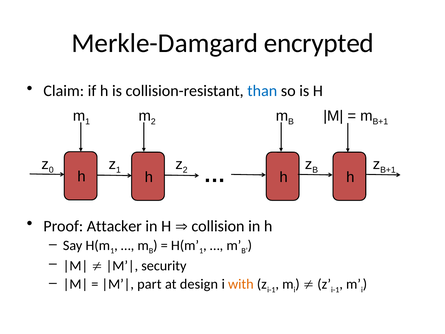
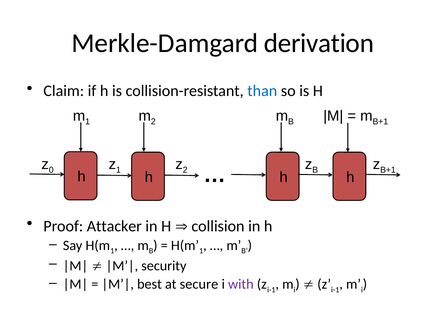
encrypted: encrypted -> derivation (319, 43)
part: part -> best (149, 284)
design: design -> secure (199, 284)
with colour: orange -> purple (241, 284)
